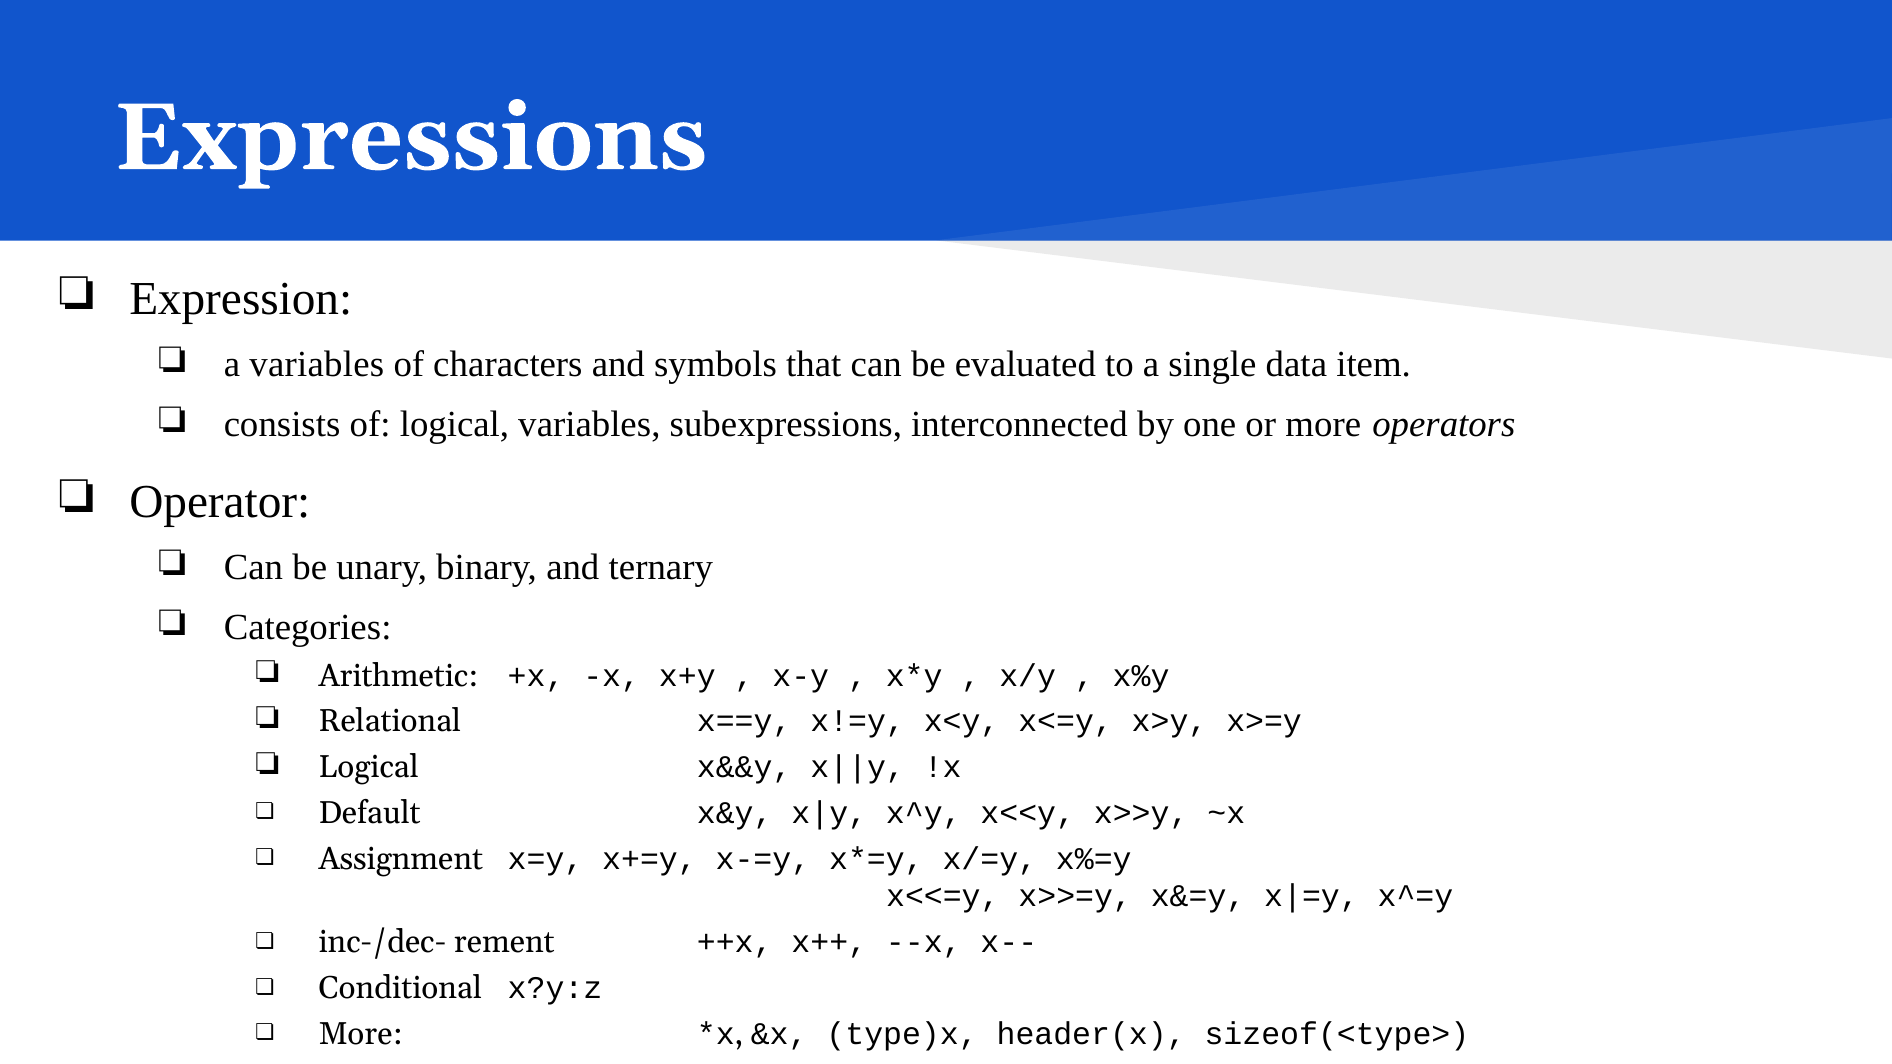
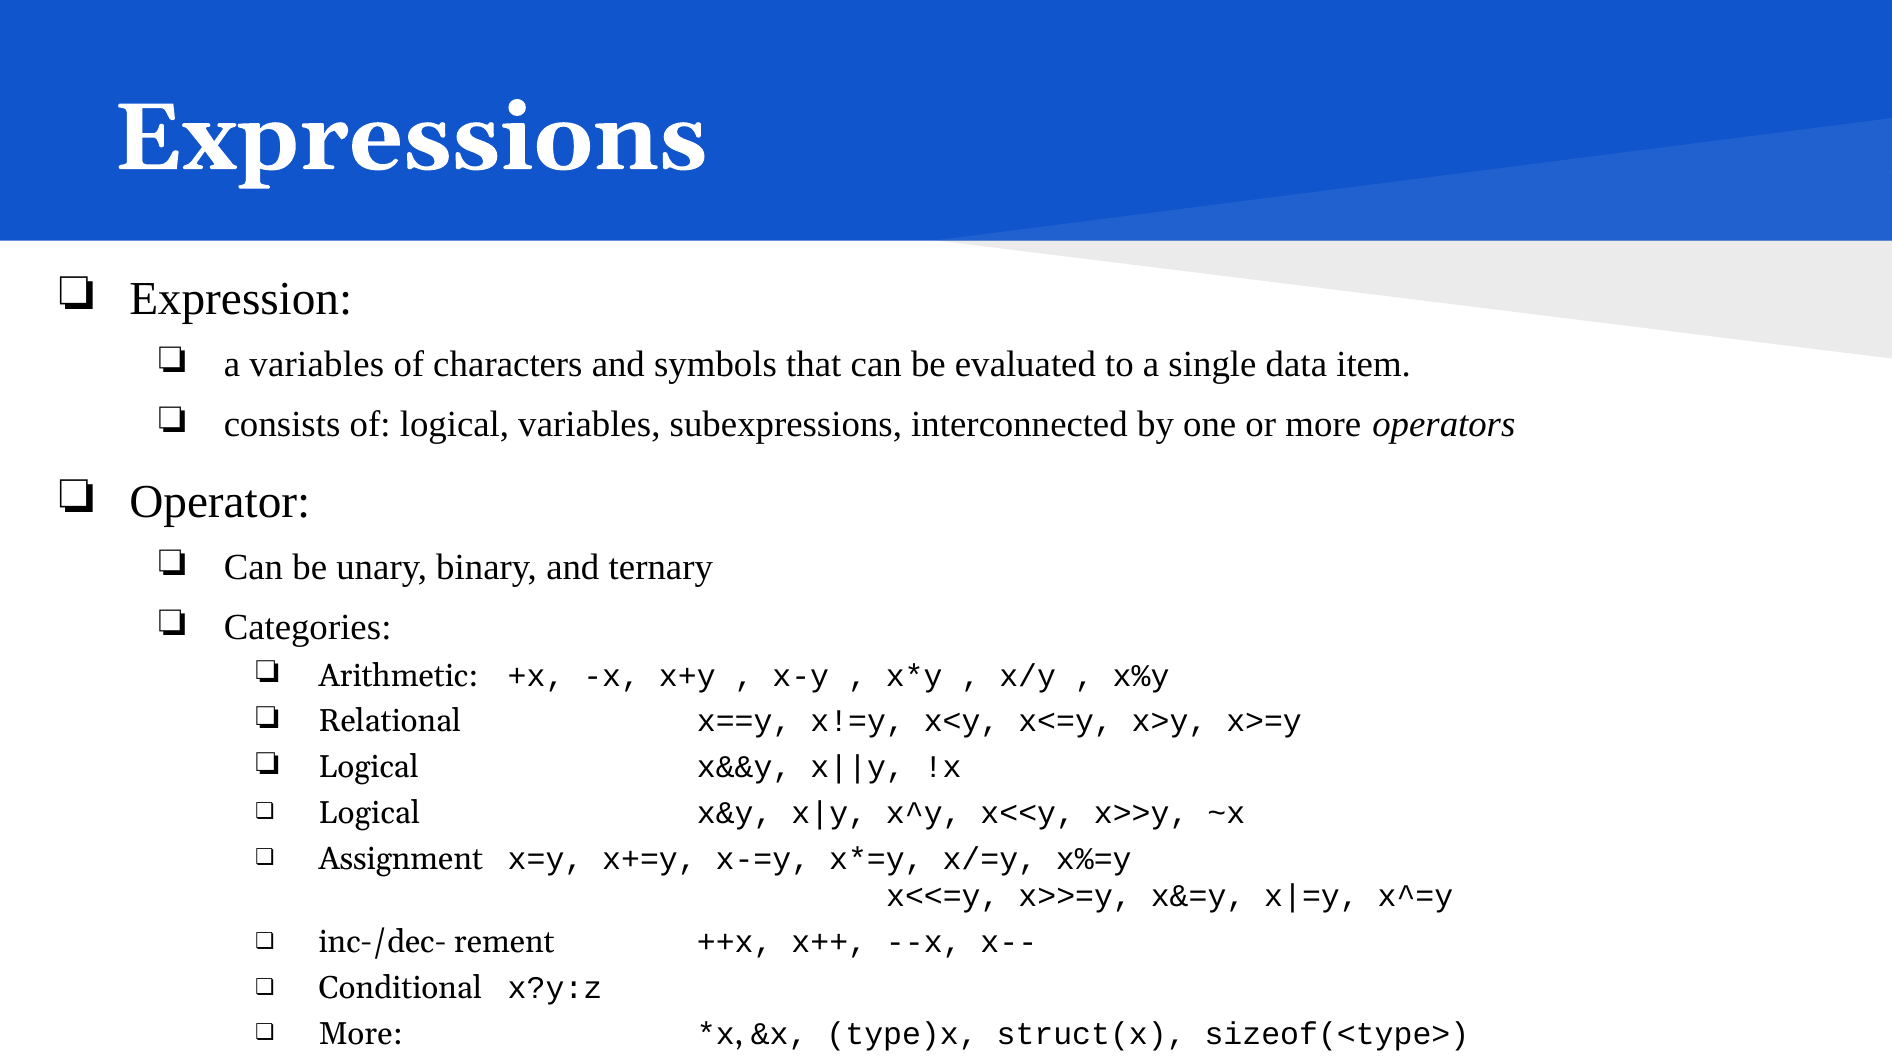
Default: Default -> Logical (369, 813)
header(x: header(x -> struct(x (1091, 1034)
